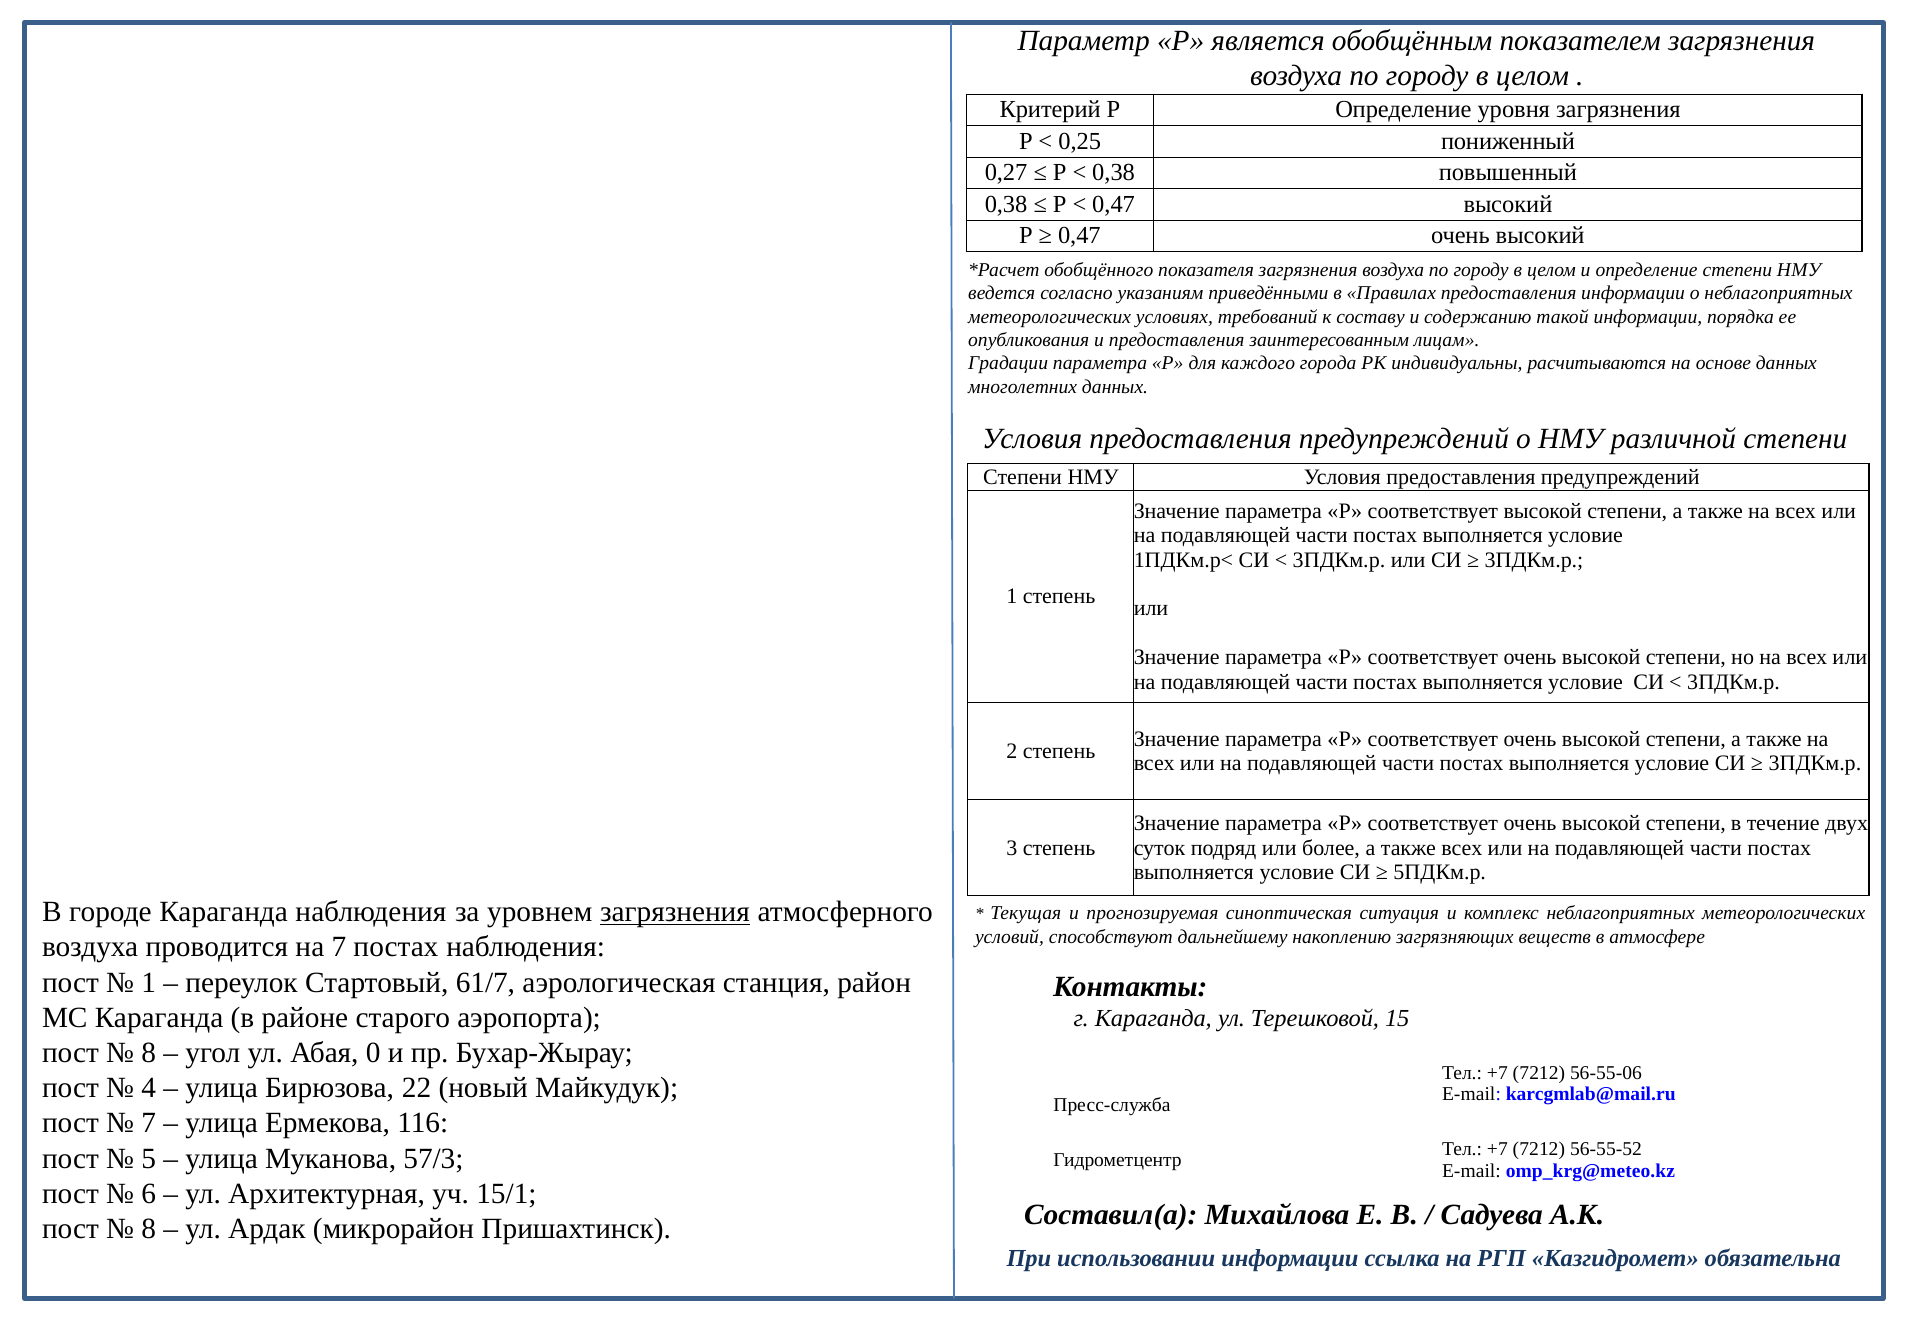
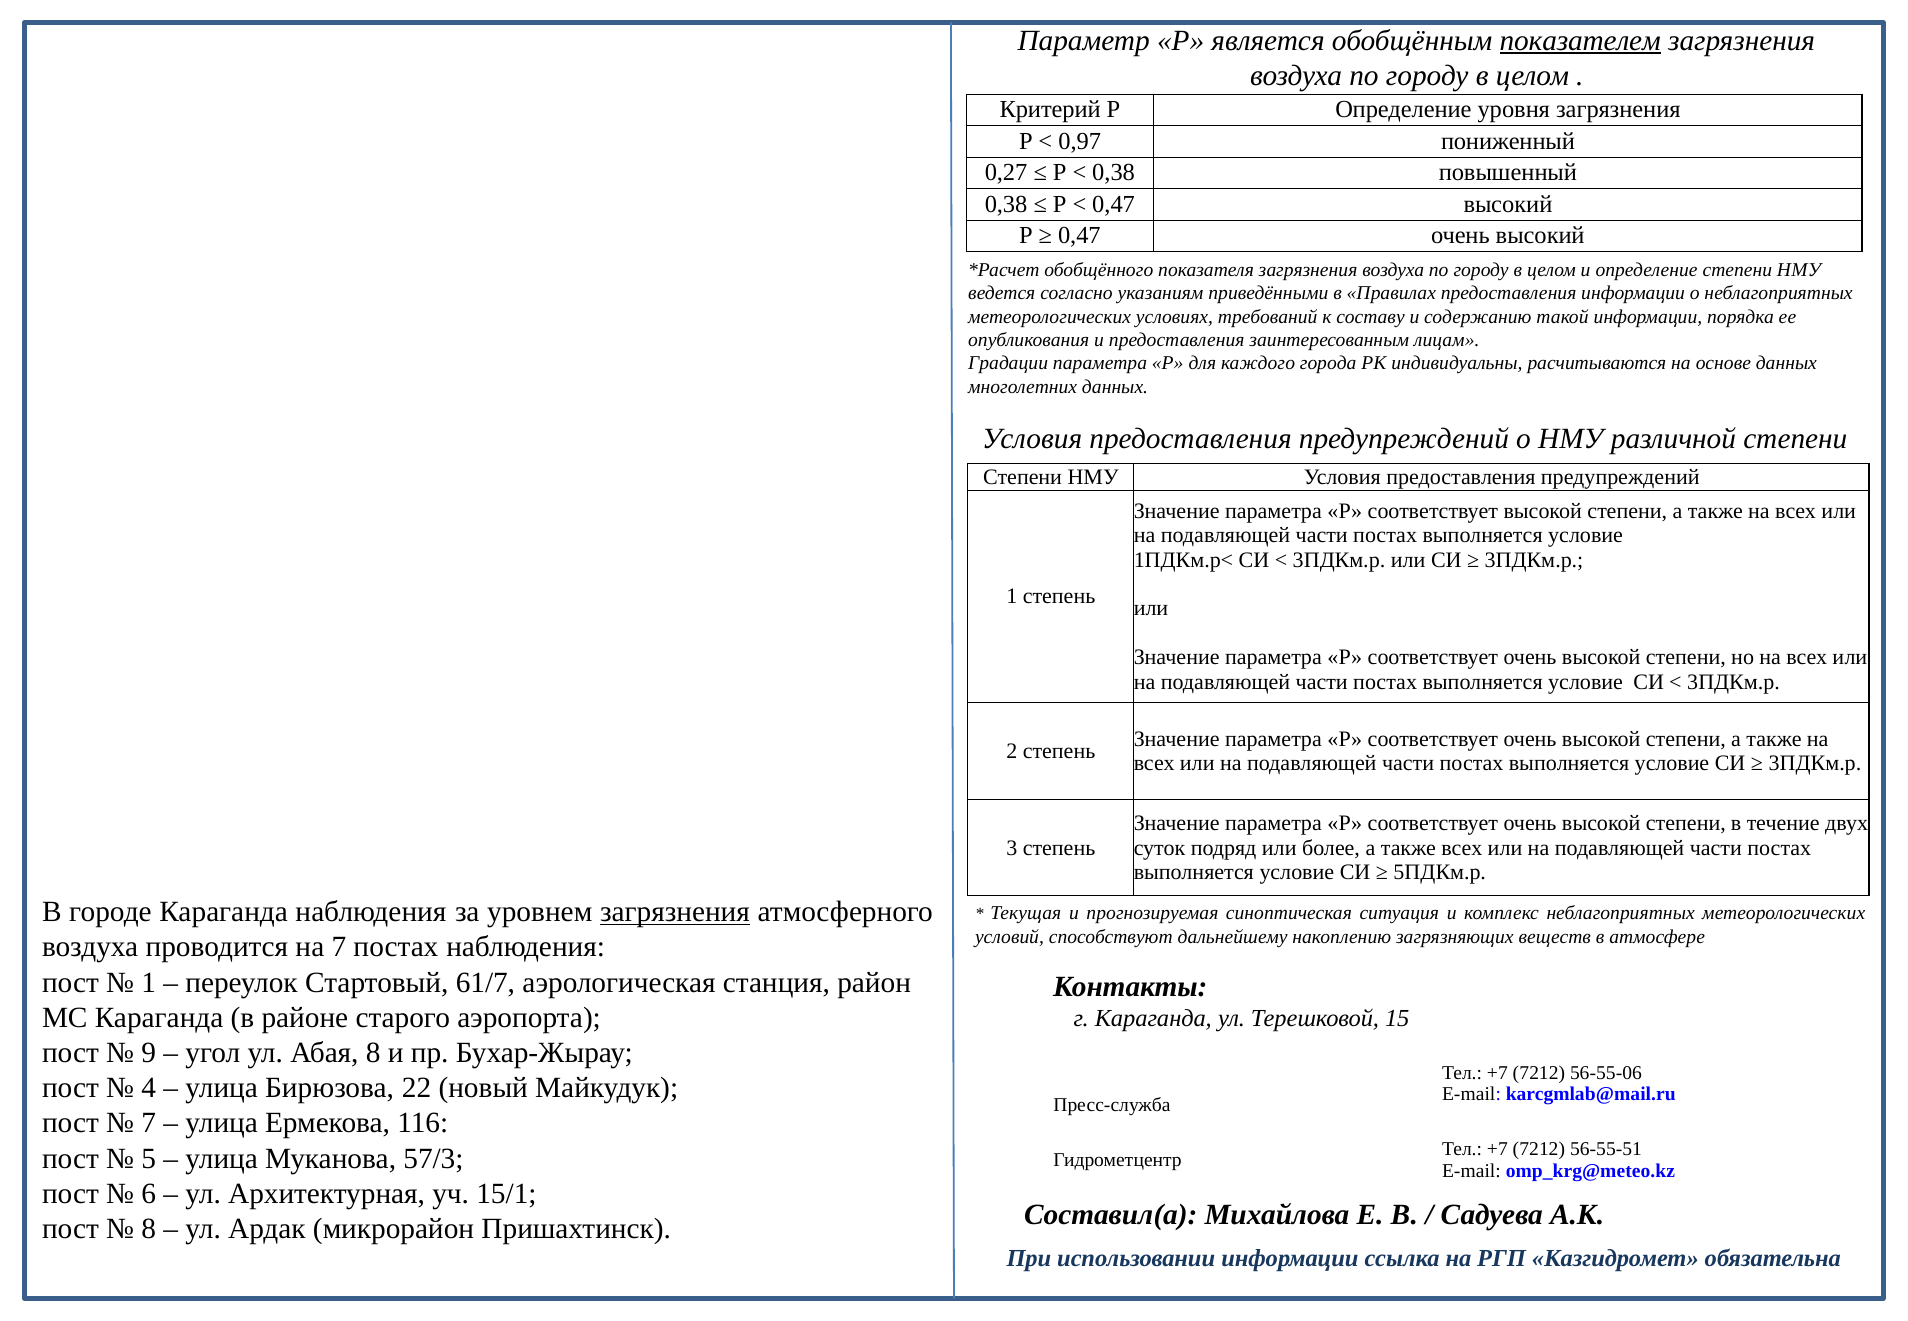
показателем underline: none -> present (1580, 40)
0,25: 0,25 -> 0,97 (1080, 141)
8: 8 -> 9 (149, 1053)
Абая 0: 0 -> 8 (373, 1053)
56-55-52: 56-55-52 -> 56-55-51 (1606, 1149)
